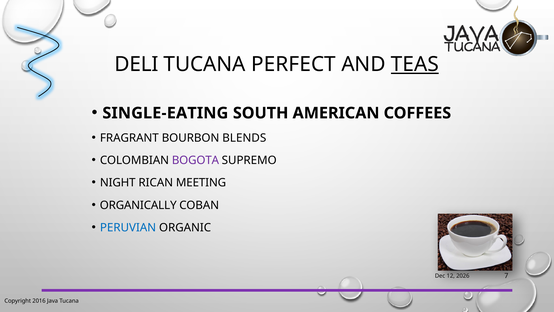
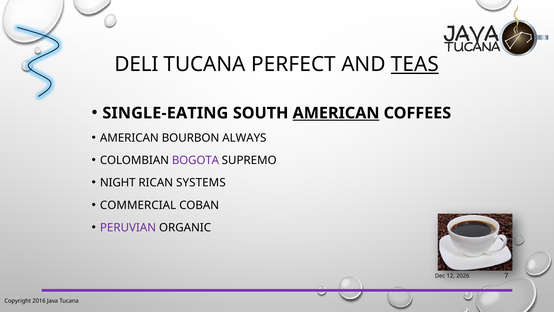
AMERICAN underline: none -> present (336, 113)
FRAGRANT: FRAGRANT -> AMERICAN (129, 138)
BLENDS: BLENDS -> ALWAYS (244, 138)
MEETING: MEETING -> SYSTEMS (201, 183)
ORGANICALLY: ORGANICALLY -> COMMERCIAL (138, 205)
PERUVIAN colour: blue -> purple (128, 227)
